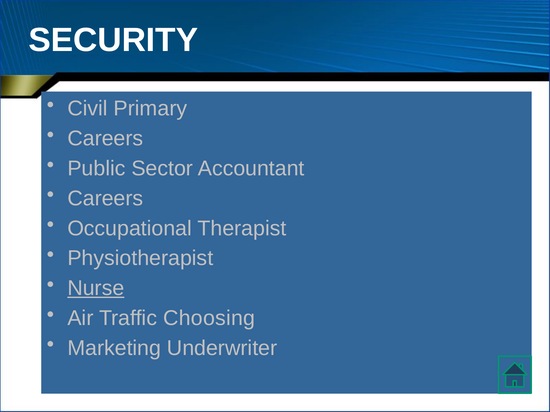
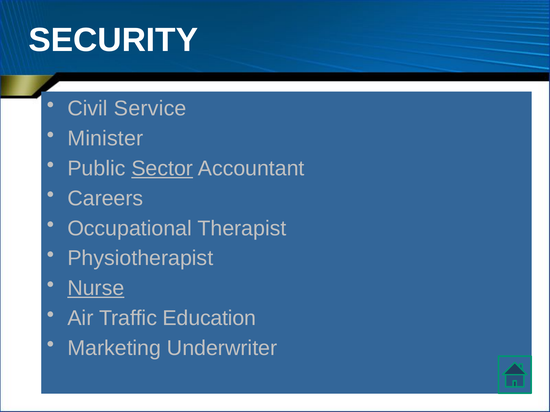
Primary: Primary -> Service (150, 109)
Careers: Careers -> Minister (105, 139)
Sector underline: none -> present (162, 169)
Choosing: Choosing -> Education (209, 319)
